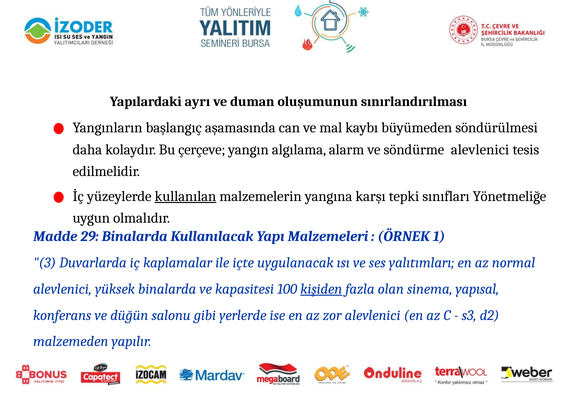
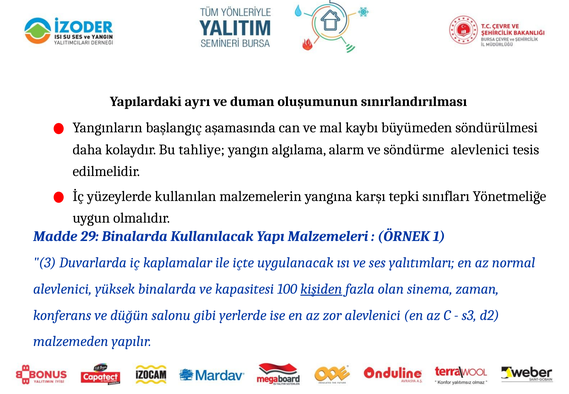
çerçeve: çerçeve -> tahliye (202, 150)
kullanılan underline: present -> none (185, 196)
yapısal: yapısal -> zaman (477, 289)
